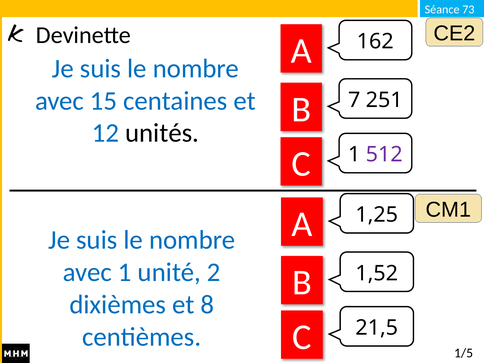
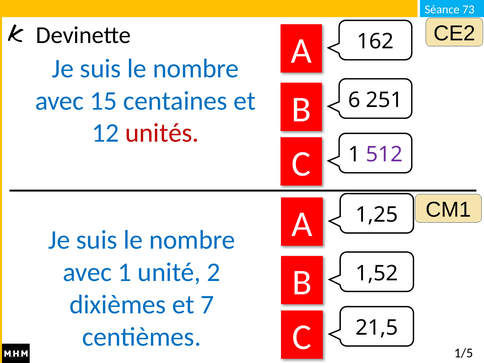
7: 7 -> 6 (354, 100)
unités colour: black -> red (162, 133)
8: 8 -> 7 (207, 305)
